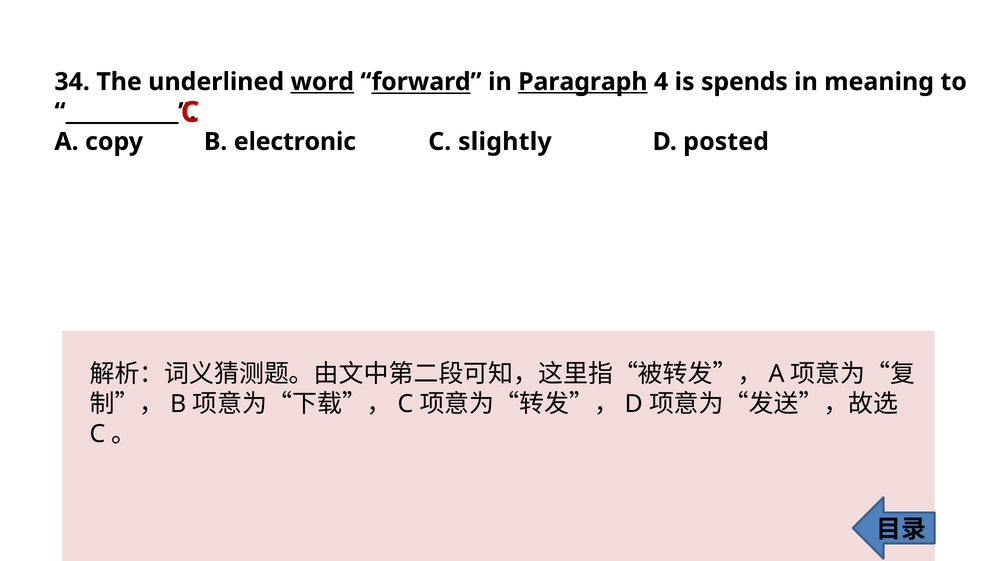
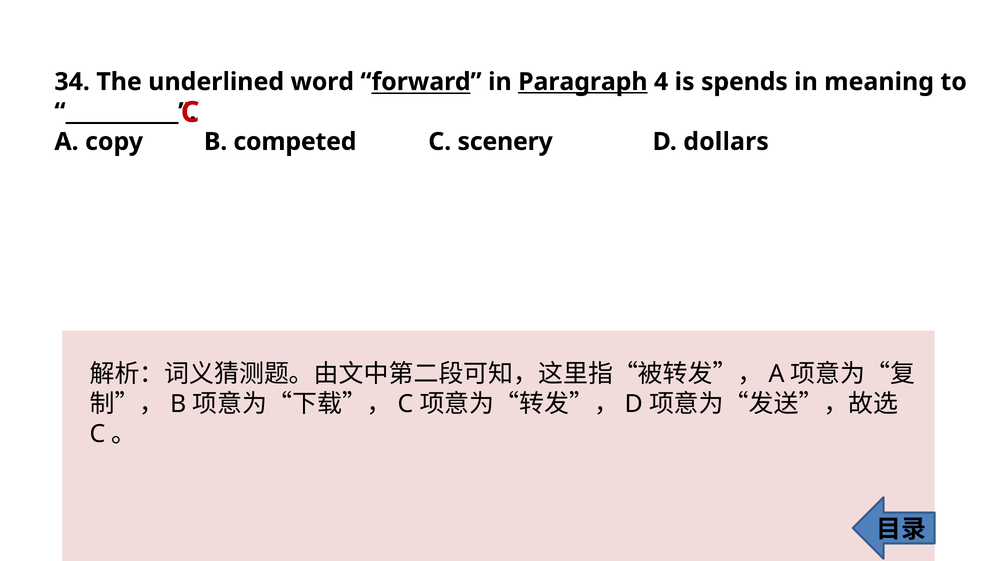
word underline: present -> none (322, 82)
electronic: electronic -> competed (295, 142)
slightly: slightly -> scenery (505, 142)
posted: posted -> dollars (726, 142)
